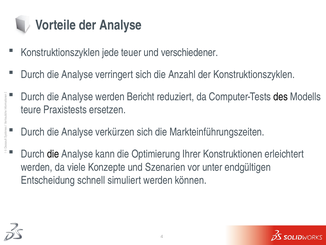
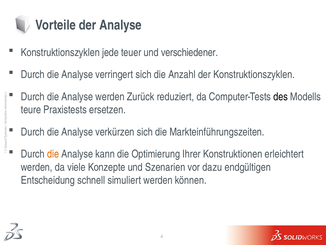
Bericht: Bericht -> Zurück (141, 97)
die colour: black -> orange (53, 154)
unter: unter -> dazu (212, 167)
